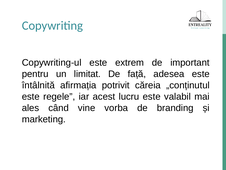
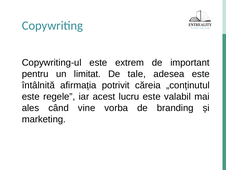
față: față -> tale (137, 74)
